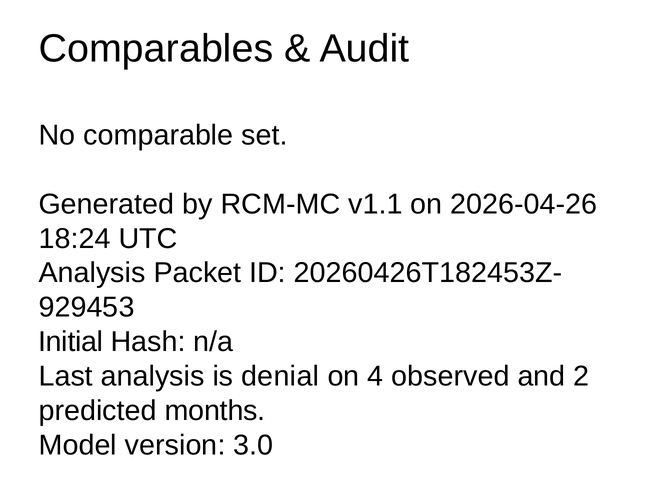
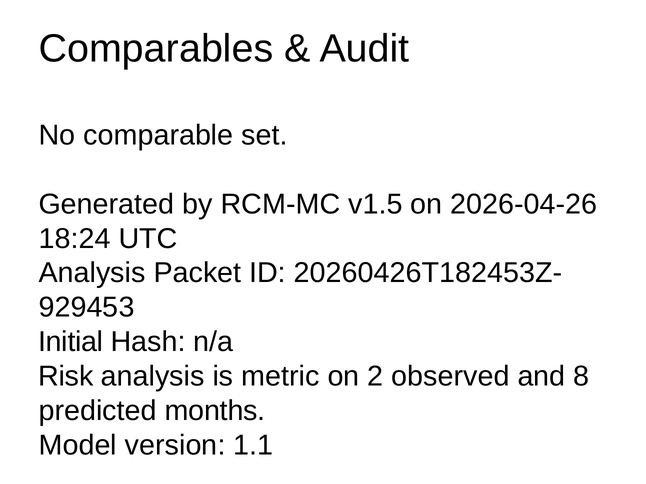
v1.1: v1.1 -> v1.5 (375, 204)
Last: Last -> Risk (66, 377)
denial: denial -> metric (280, 377)
4: 4 -> 2 (375, 377)
2: 2 -> 8 (581, 377)
3.0: 3.0 -> 1.1 (253, 446)
